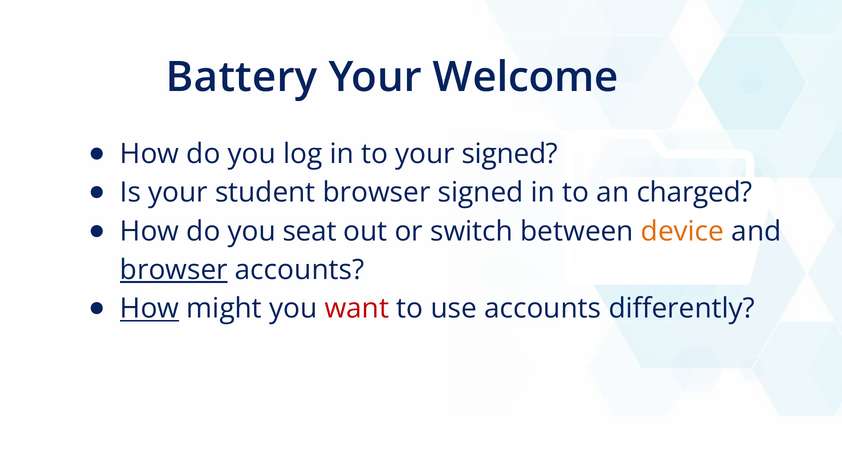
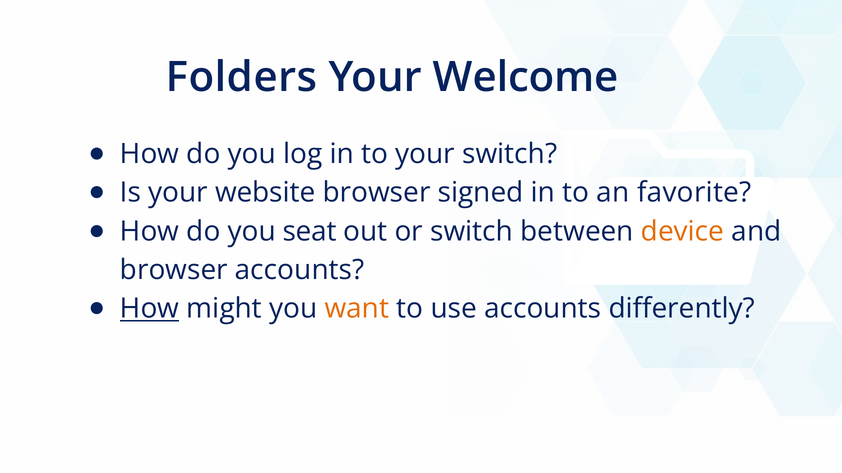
Battery: Battery -> Folders (242, 78)
your signed: signed -> switch (510, 154)
student: student -> website (265, 193)
charged: charged -> favorite (694, 193)
browser underline: present -> none (174, 270)
want colour: red -> orange (357, 309)
